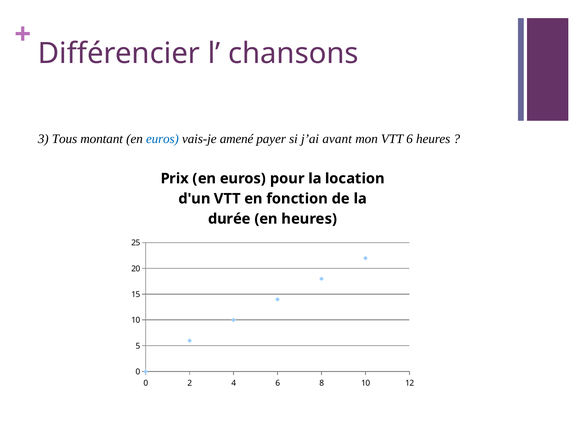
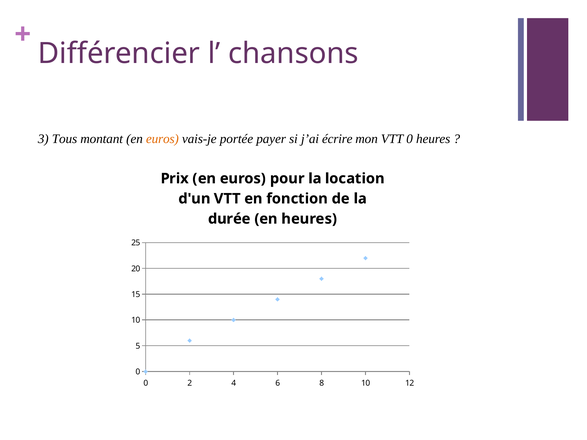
euros colour: blue -> orange (162, 139)
amené: amené -> portée (237, 139)
avant: avant -> écrire (337, 139)
VTT 6: 6 -> 0 (410, 139)
